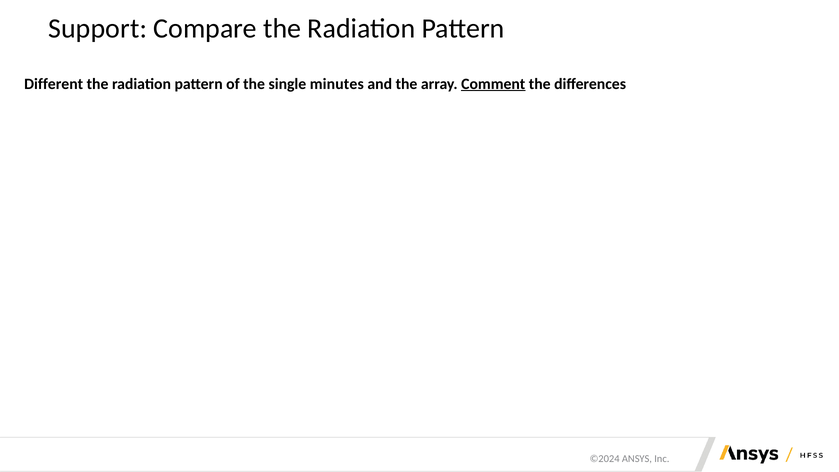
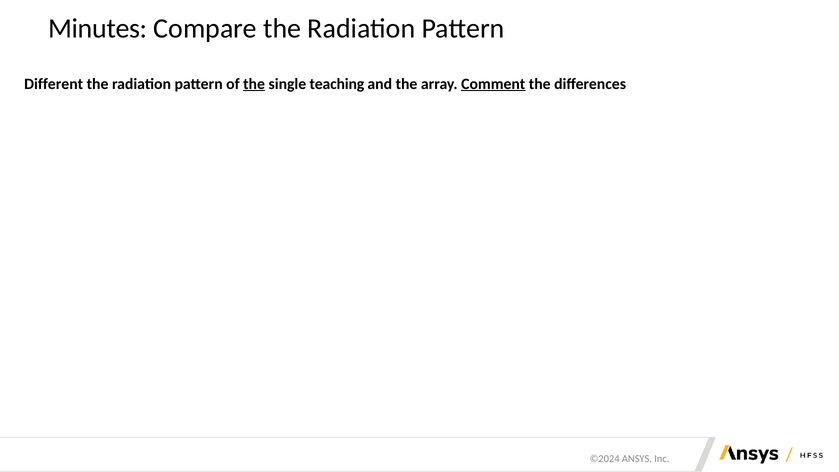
Support: Support -> Minutes (98, 28)
the underline: none -> present (254, 84)
minutes: minutes -> teaching (337, 84)
